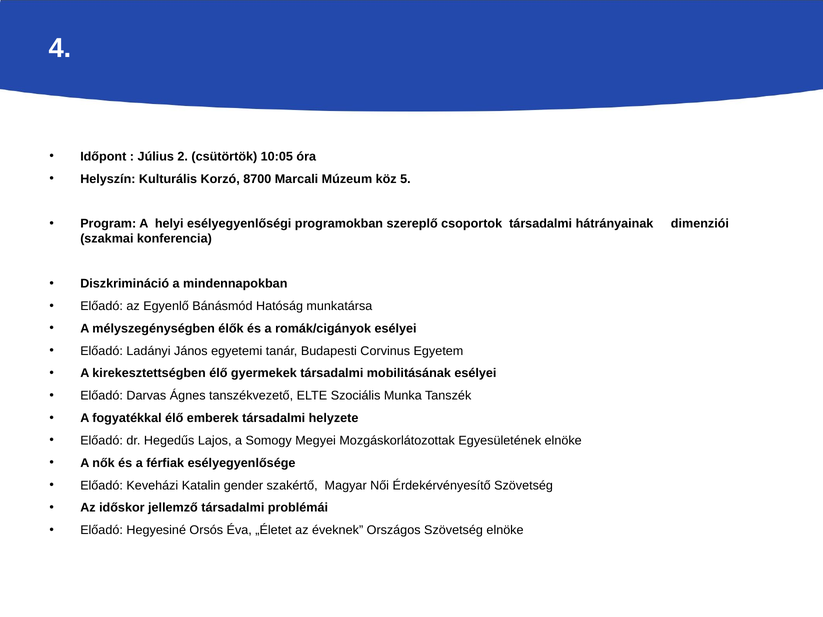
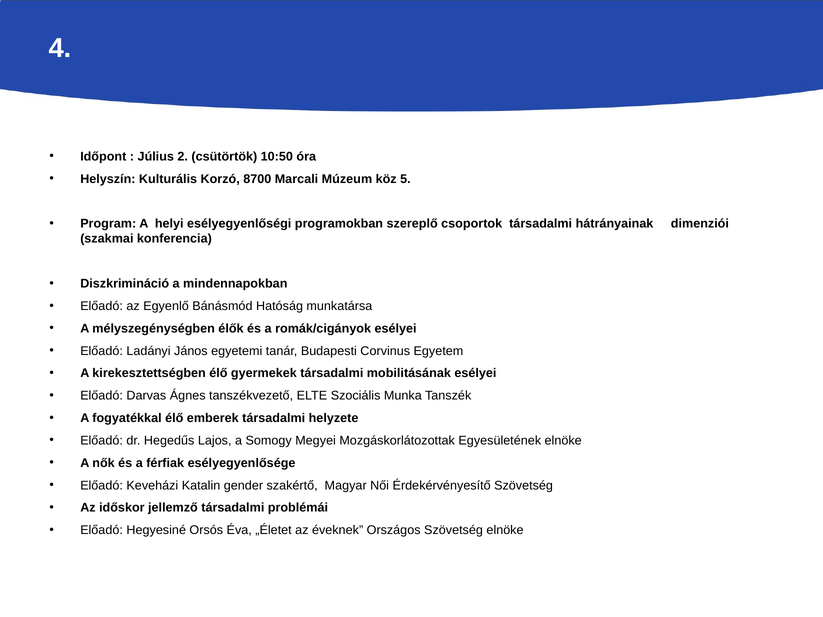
10:05: 10:05 -> 10:50 (277, 157)
